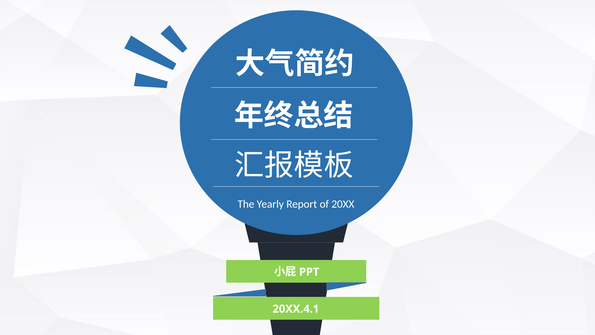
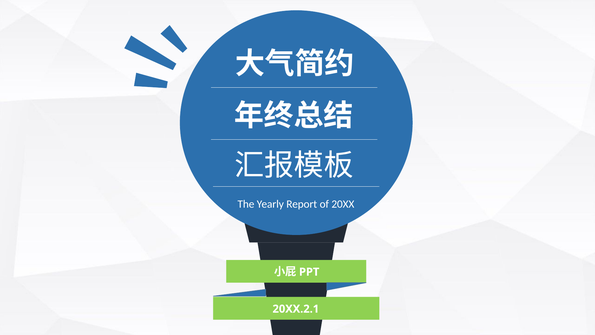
20XX.4.1: 20XX.4.1 -> 20XX.2.1 (296, 309)
